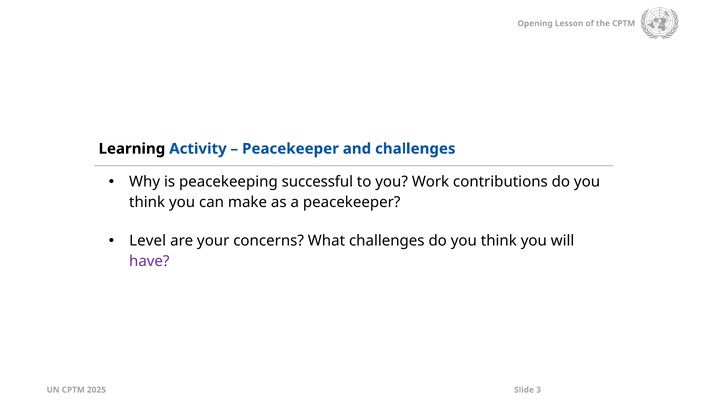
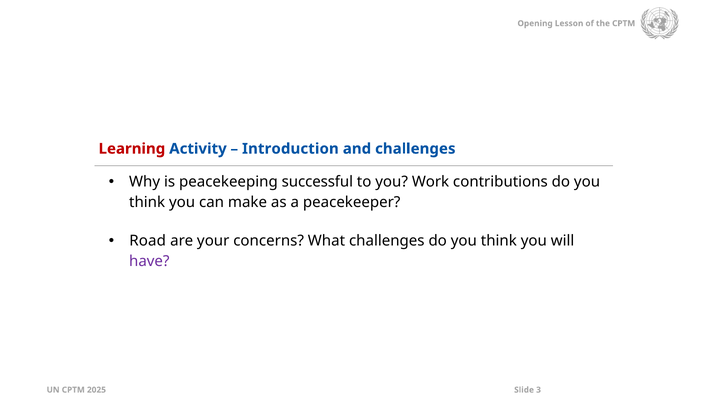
Learning colour: black -> red (132, 149)
Peacekeeper: Peacekeeper -> Introduction (290, 149)
Level: Level -> Road (148, 241)
